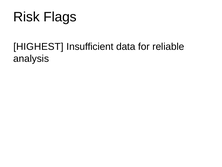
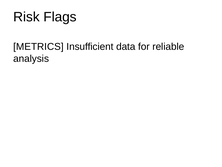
HIGHEST: HIGHEST -> METRICS (38, 47)
